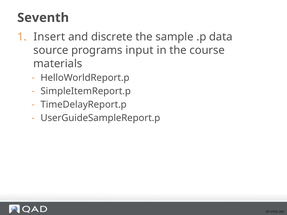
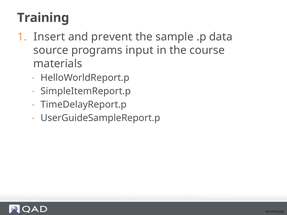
Seventh: Seventh -> Training (43, 18)
discrete: discrete -> prevent (112, 37)
